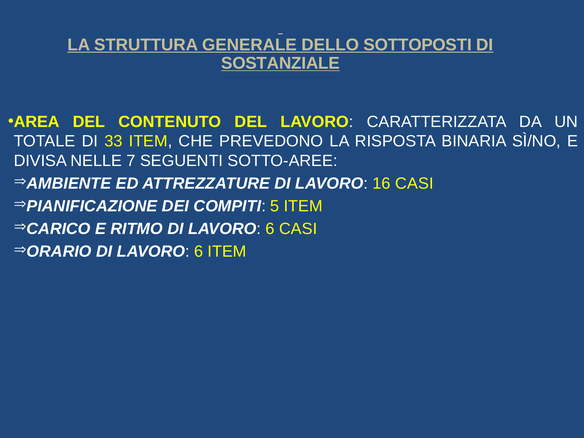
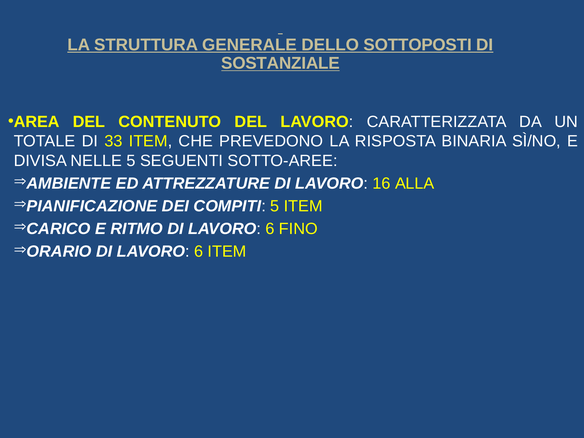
NELLE 7: 7 -> 5 (131, 161)
16 CASI: CASI -> ALLA (415, 183)
6 CASI: CASI -> FINO (298, 229)
